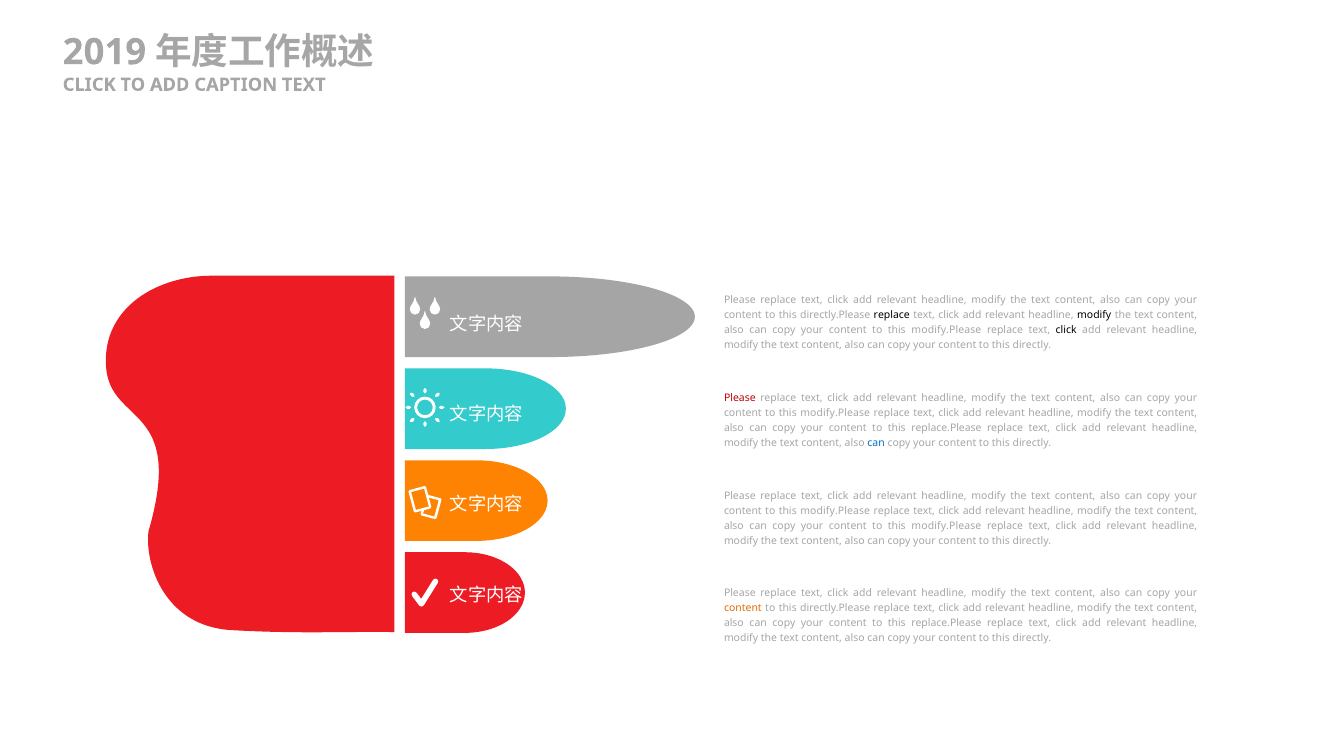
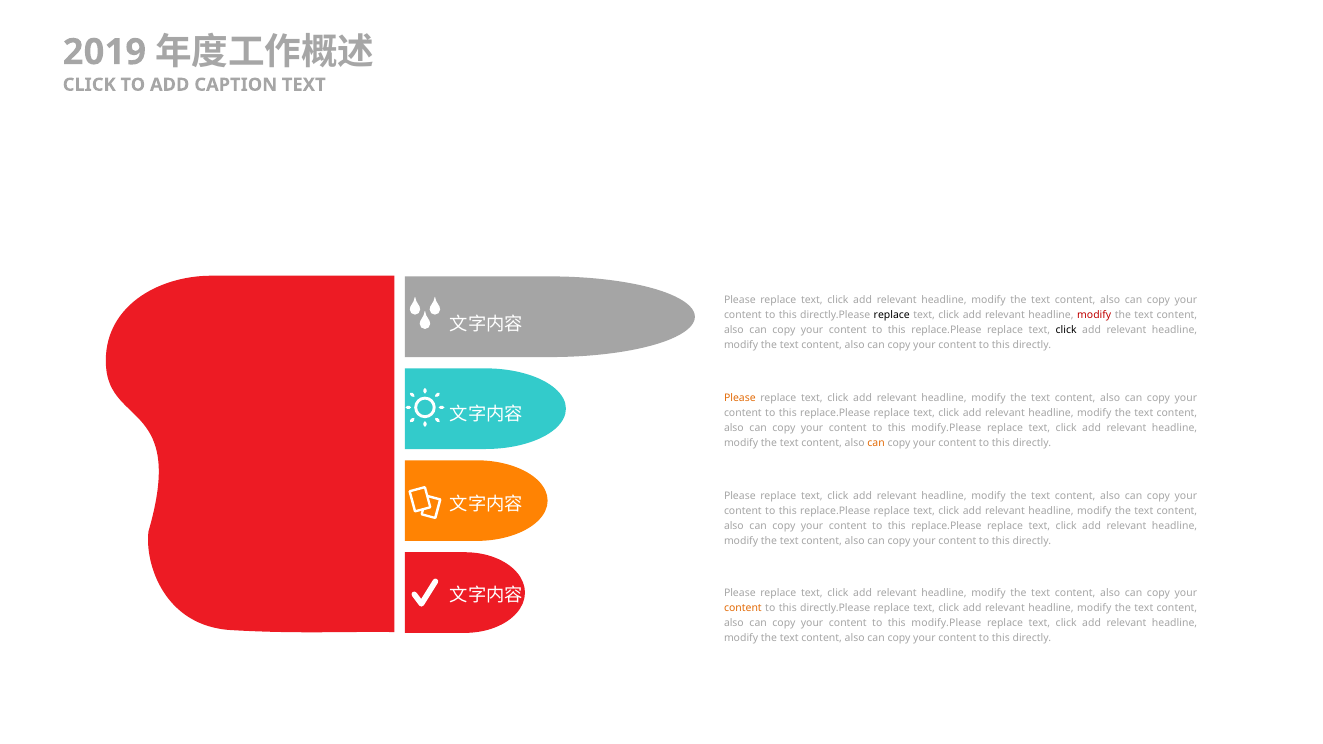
modify colour: black -> red (1094, 315)
modify.Please: modify.Please -> replace.Please (946, 330)
Please colour: red -> orange (740, 398)
modify.Please: modify.Please -> replace.Please (835, 413)
replace.Please: replace.Please -> modify.Please (946, 428)
can colour: blue -> orange (876, 443)
modify.Please: modify.Please -> replace.Please (835, 511)
modify.Please: modify.Please -> replace.Please (946, 526)
replace.Please: replace.Please -> modify.Please (946, 623)
